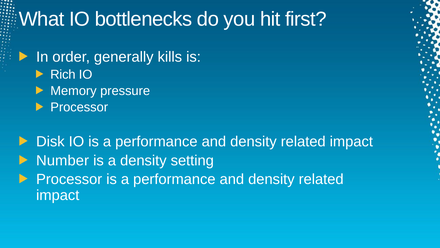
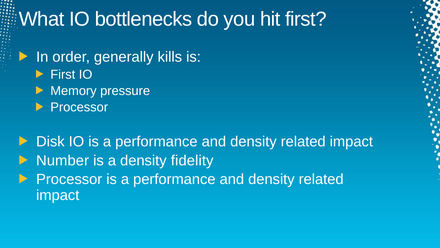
Rich: Rich -> First (63, 74)
setting: setting -> fidelity (192, 160)
